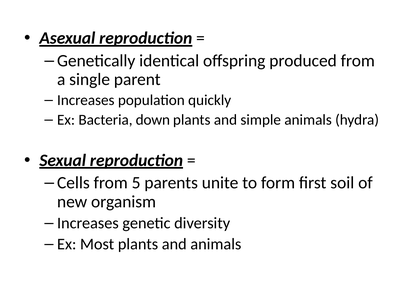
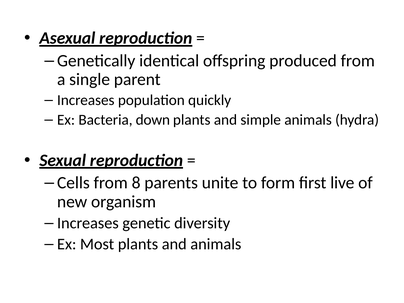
5: 5 -> 8 (136, 183)
soil: soil -> live (342, 183)
